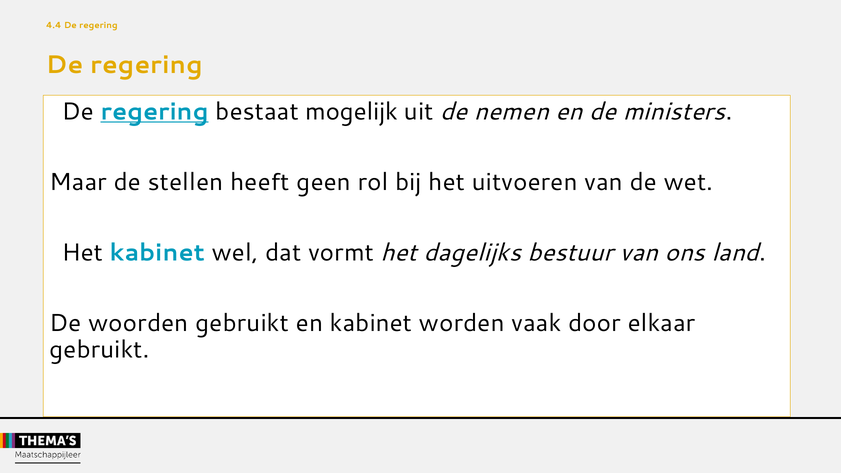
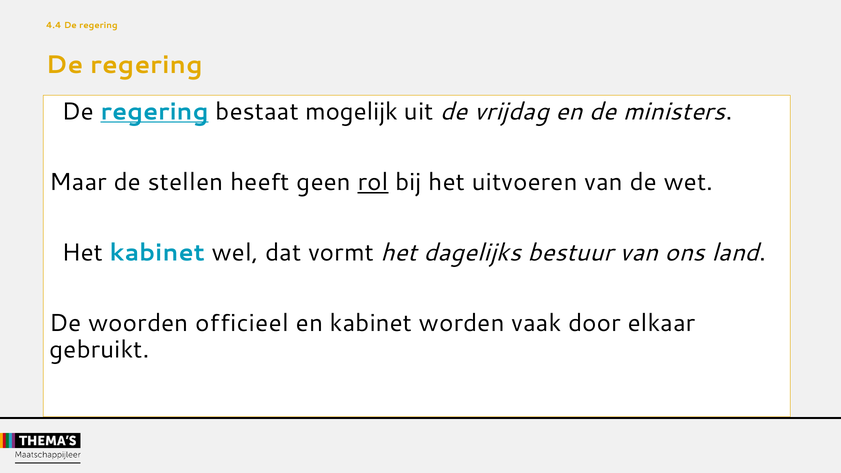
nemen: nemen -> vrijdag (512, 111)
rol underline: none -> present (373, 182)
woorden gebruikt: gebruikt -> officieel (242, 323)
